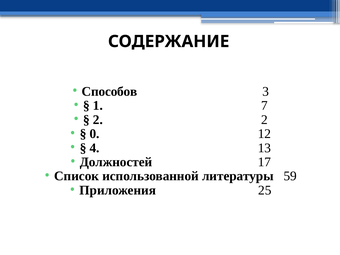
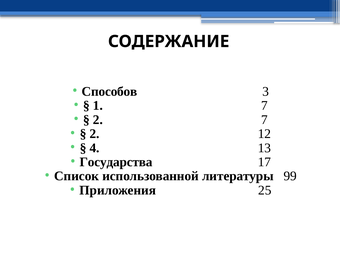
2 2: 2 -> 7 (264, 120)
0: 0 -> 2 (95, 134)
Должностей: Должностей -> Государства (116, 162)
59: 59 -> 99 (290, 176)
